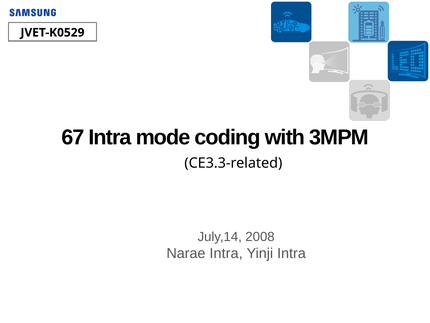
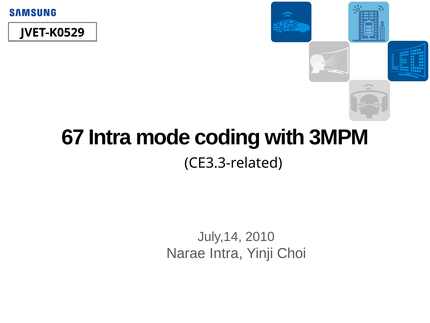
2008: 2008 -> 2010 (260, 236)
Yinji Intra: Intra -> Choi (292, 253)
